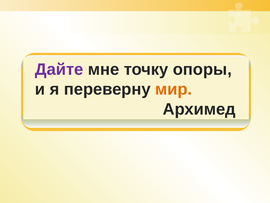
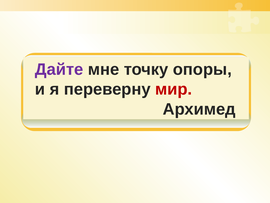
мир colour: orange -> red (174, 89)
